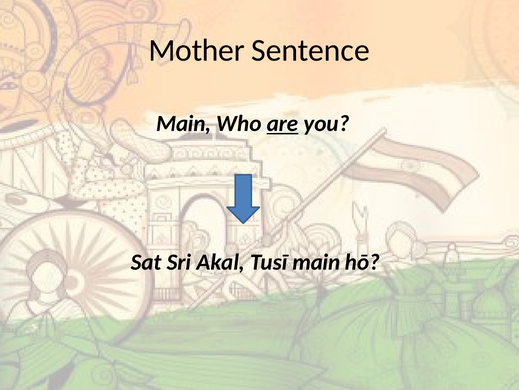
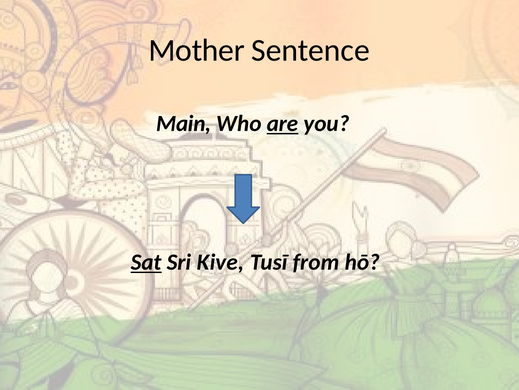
Sat underline: none -> present (146, 262)
Akal: Akal -> Kive (220, 262)
Tusī main: main -> from (316, 262)
